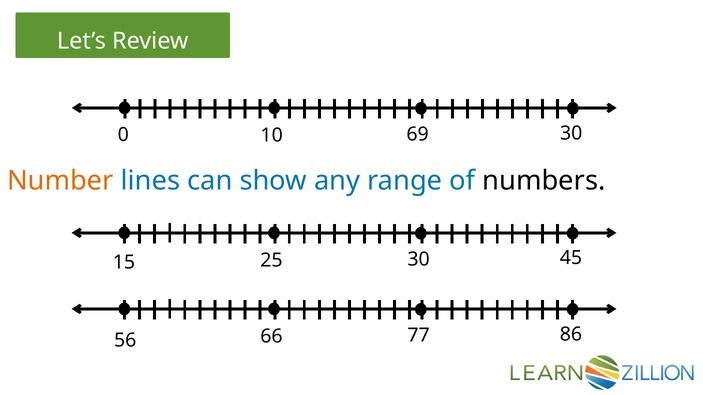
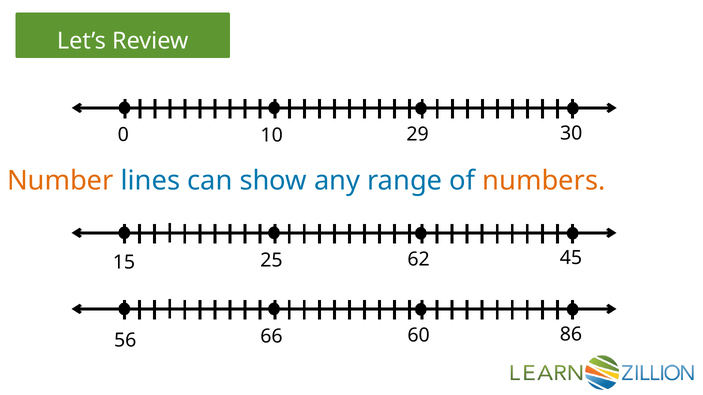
69: 69 -> 29 (418, 134)
numbers colour: black -> orange (544, 181)
25 30: 30 -> 62 (419, 259)
77: 77 -> 60 (419, 336)
